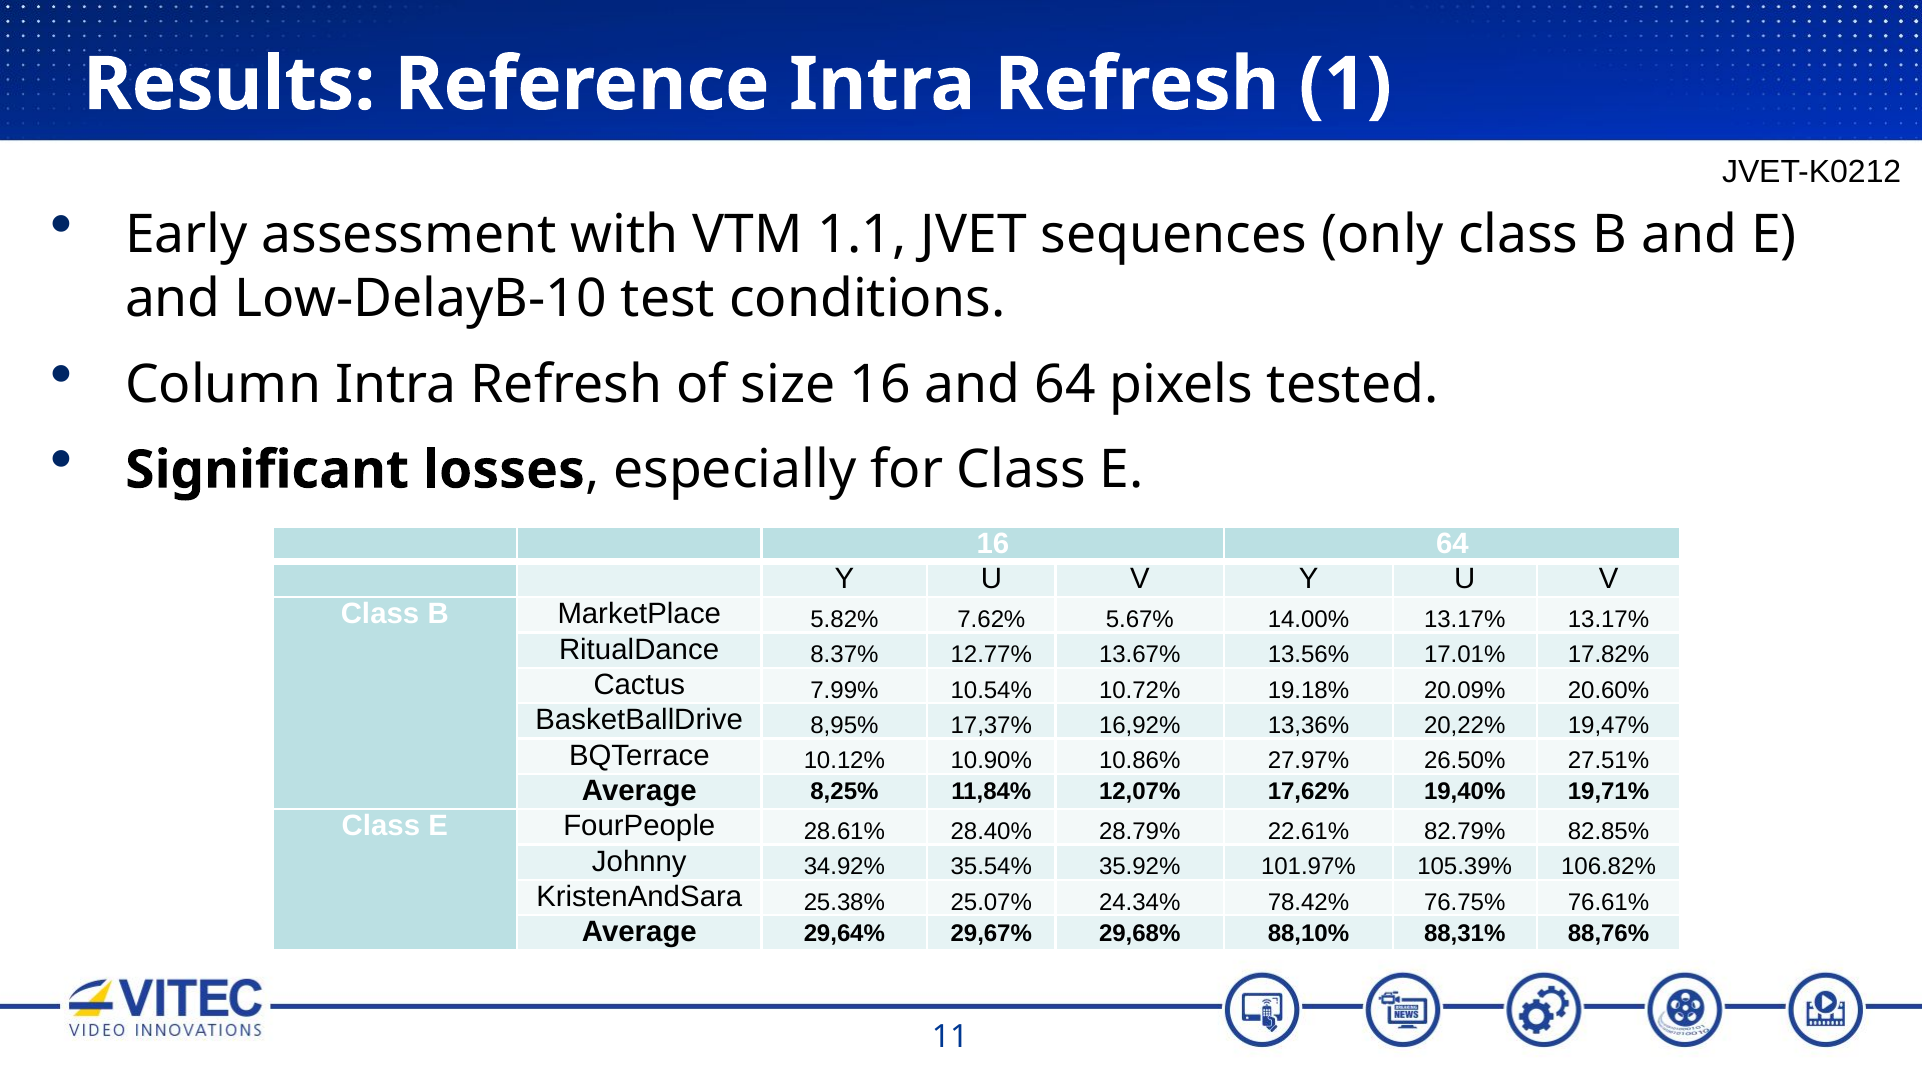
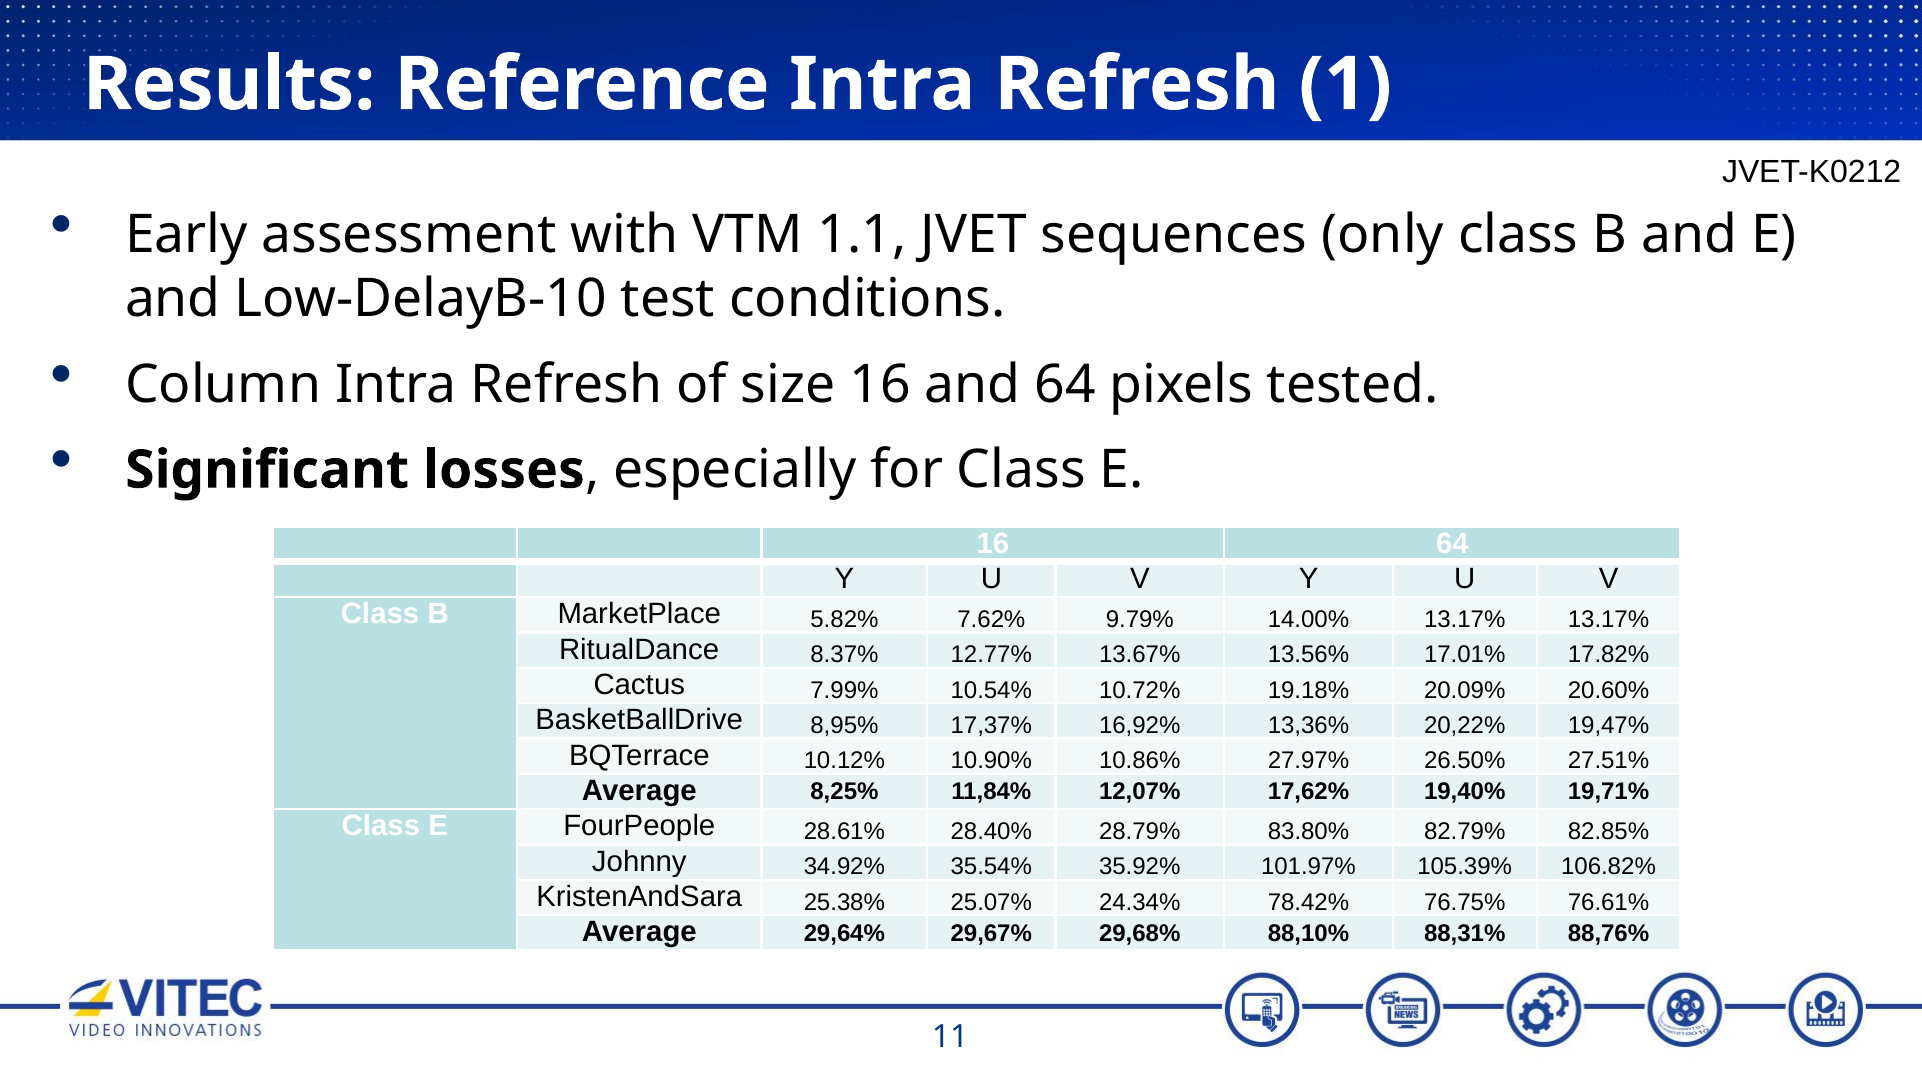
5.67%: 5.67% -> 9.79% (1140, 620)
22.61%: 22.61% -> 83.80% (1309, 832)
